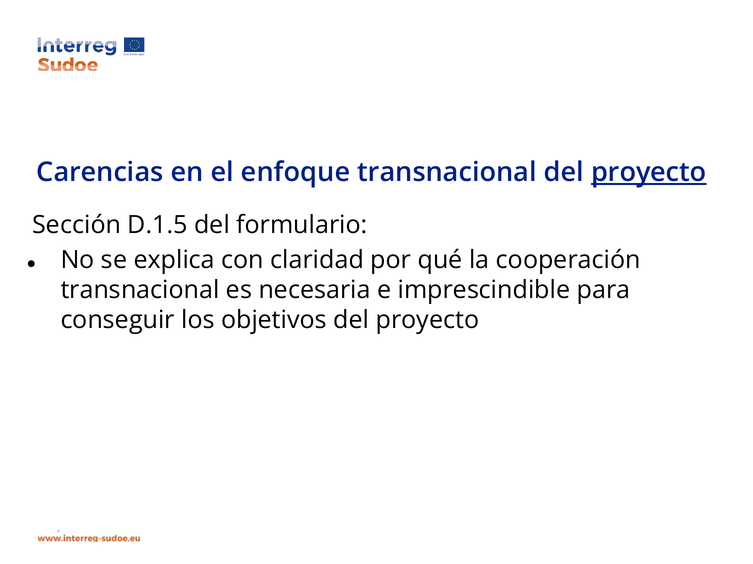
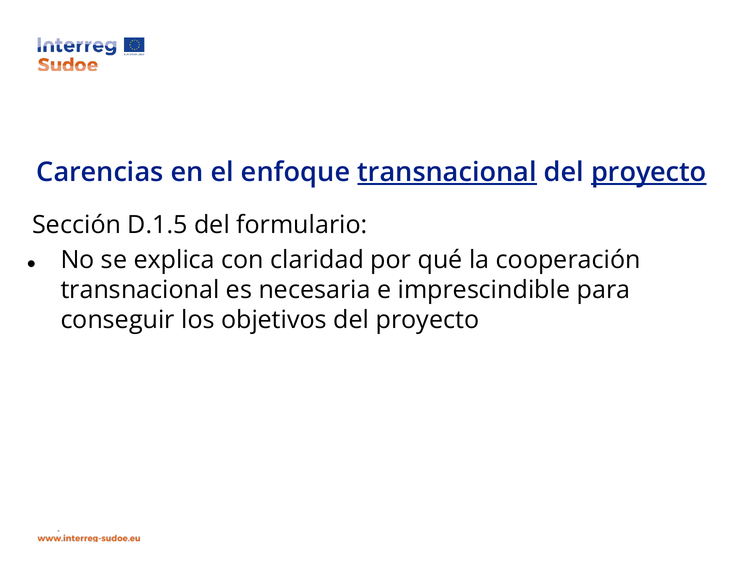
transnacional underline: none -> present (447, 173)
